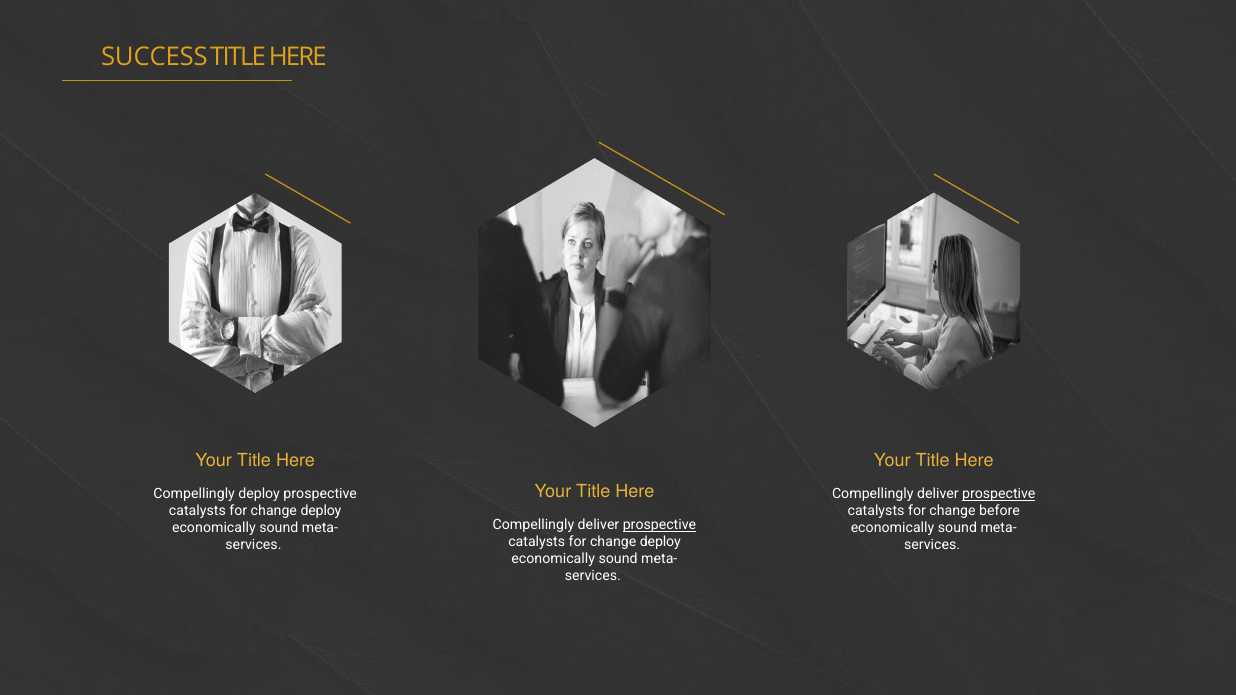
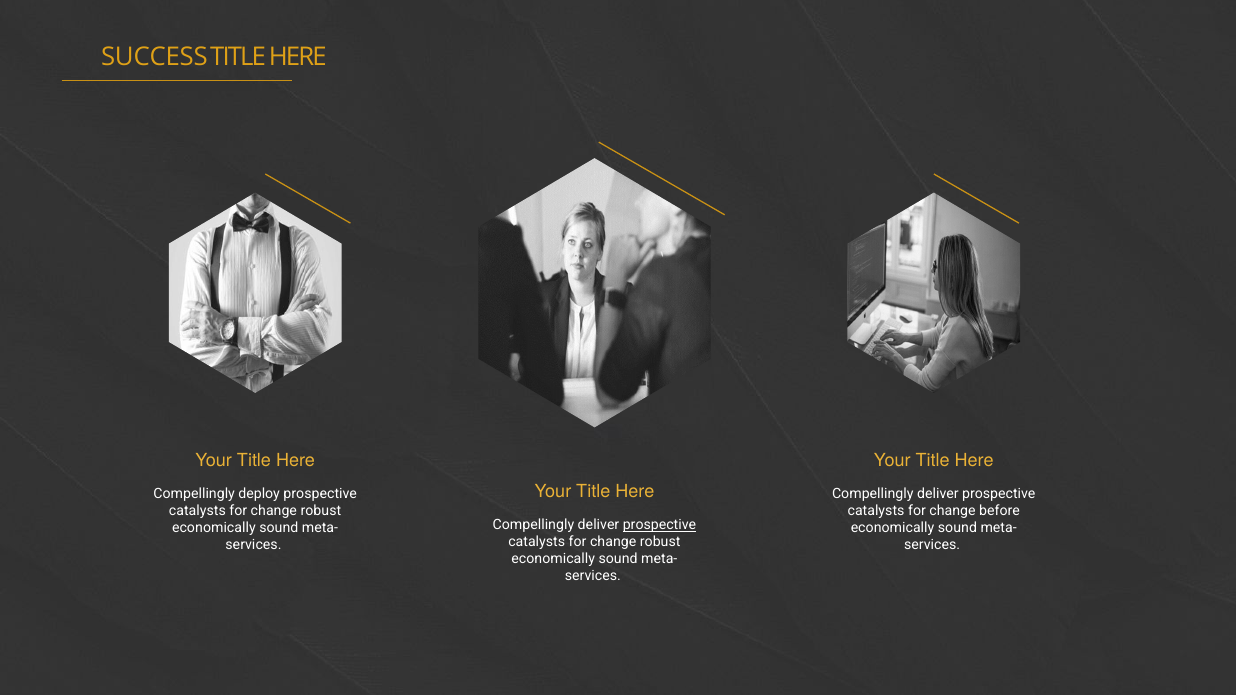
prospective underline: present -> none (999, 494)
deploy: deploy -> robust (321, 511)
deploy: deploy -> robust (660, 542)
